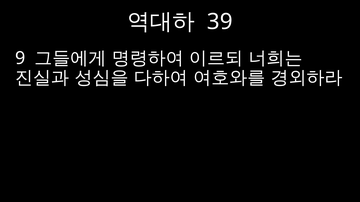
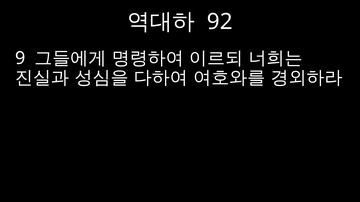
39: 39 -> 92 (220, 22)
